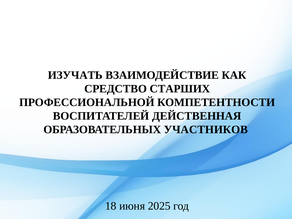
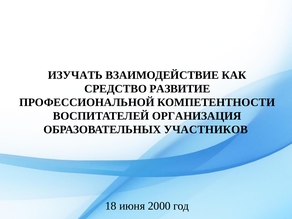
СТАРШИХ: СТАРШИХ -> РАЗВИТИЕ (180, 89)
ДЕЙСТВЕННАЯ: ДЕЙСТВЕННАЯ -> ОРГАНИЗАЦИЯ (197, 116)
2025: 2025 -> 2000 (159, 206)
